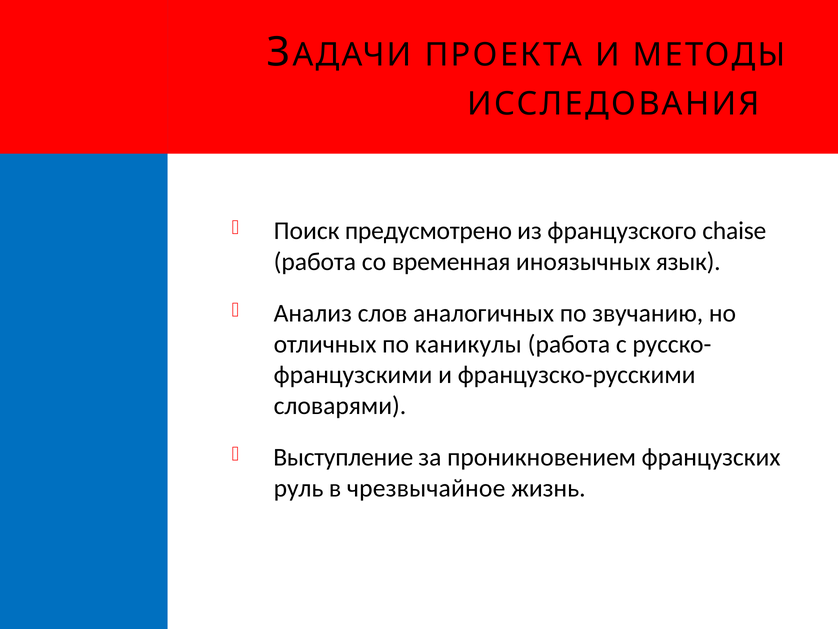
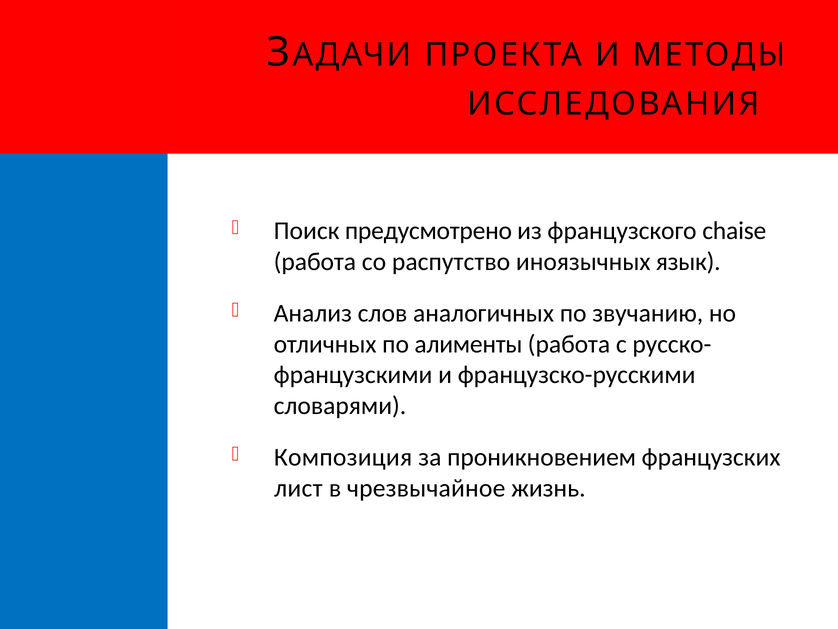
временная: временная -> распутство (451, 262)
каникулы: каникулы -> алименты (469, 344)
Выступление: Выступление -> Композиция (343, 457)
руль: руль -> лист (298, 488)
